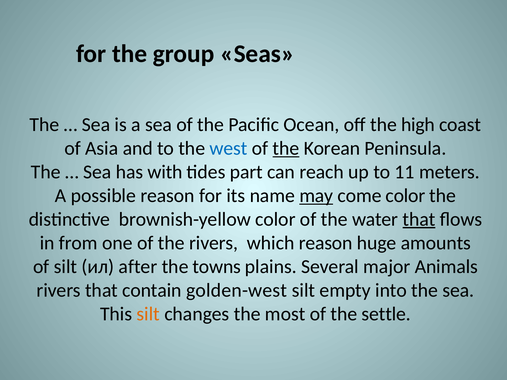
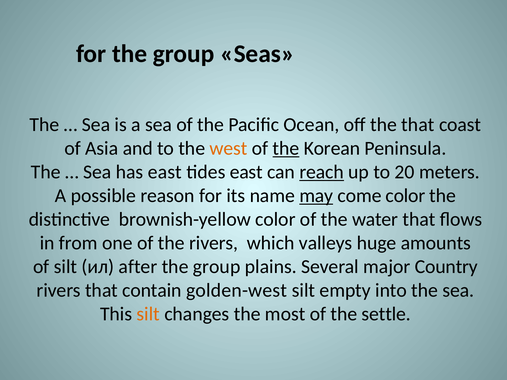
the high: high -> that (418, 125)
west colour: blue -> orange (229, 148)
has with: with -> east (165, 172)
tides part: part -> east (246, 172)
reach underline: none -> present (322, 172)
11: 11 -> 20 (405, 172)
that underline: present -> none (419, 219)
which reason: reason -> valleys (326, 243)
towns: towns -> group (217, 267)
Animals: Animals -> Country (446, 267)
